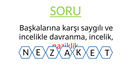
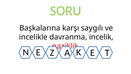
SORU underline: present -> none (66, 11)
